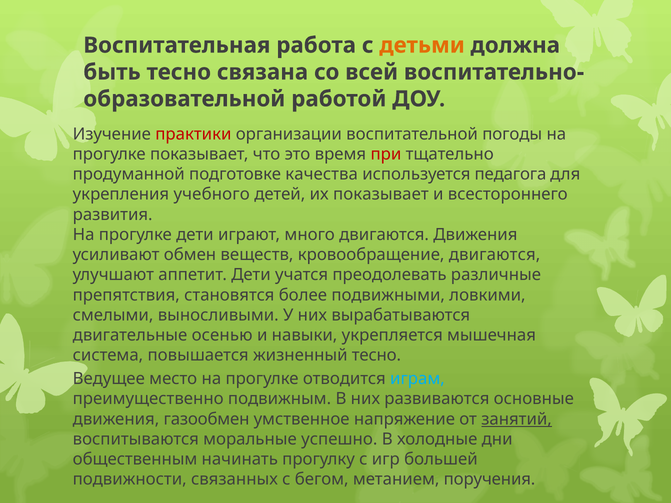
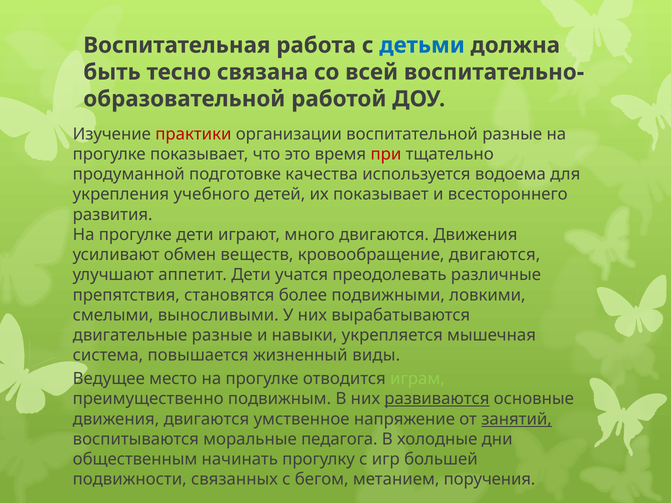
детьми colour: orange -> blue (422, 45)
воспитательной погоды: погоды -> разные (512, 134)
педагога: педагога -> водоема (510, 174)
двигательные осенью: осенью -> разные (222, 335)
жизненный тесно: тесно -> виды (376, 356)
играм colour: light blue -> light green (417, 379)
развиваются underline: none -> present (437, 399)
движения газообмен: газообмен -> двигаются (206, 419)
успешно: успешно -> педагога (339, 439)
